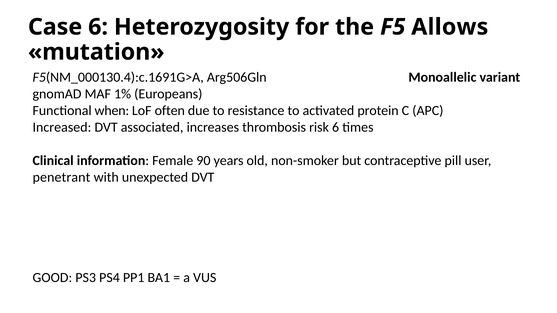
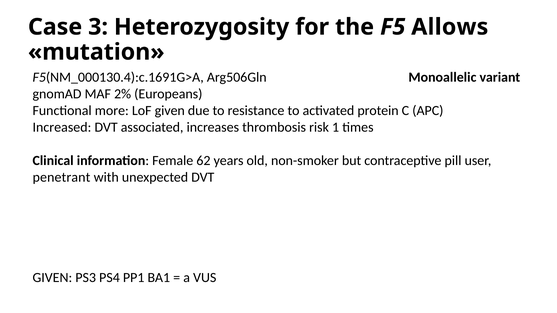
Case 6: 6 -> 3 (98, 27)
1%: 1% -> 2% (123, 94)
when: when -> more (112, 111)
LoF often: often -> given (170, 111)
risk 6: 6 -> 1 (336, 127)
90: 90 -> 62 (203, 161)
GOOD: GOOD -> GIVEN (52, 278)
